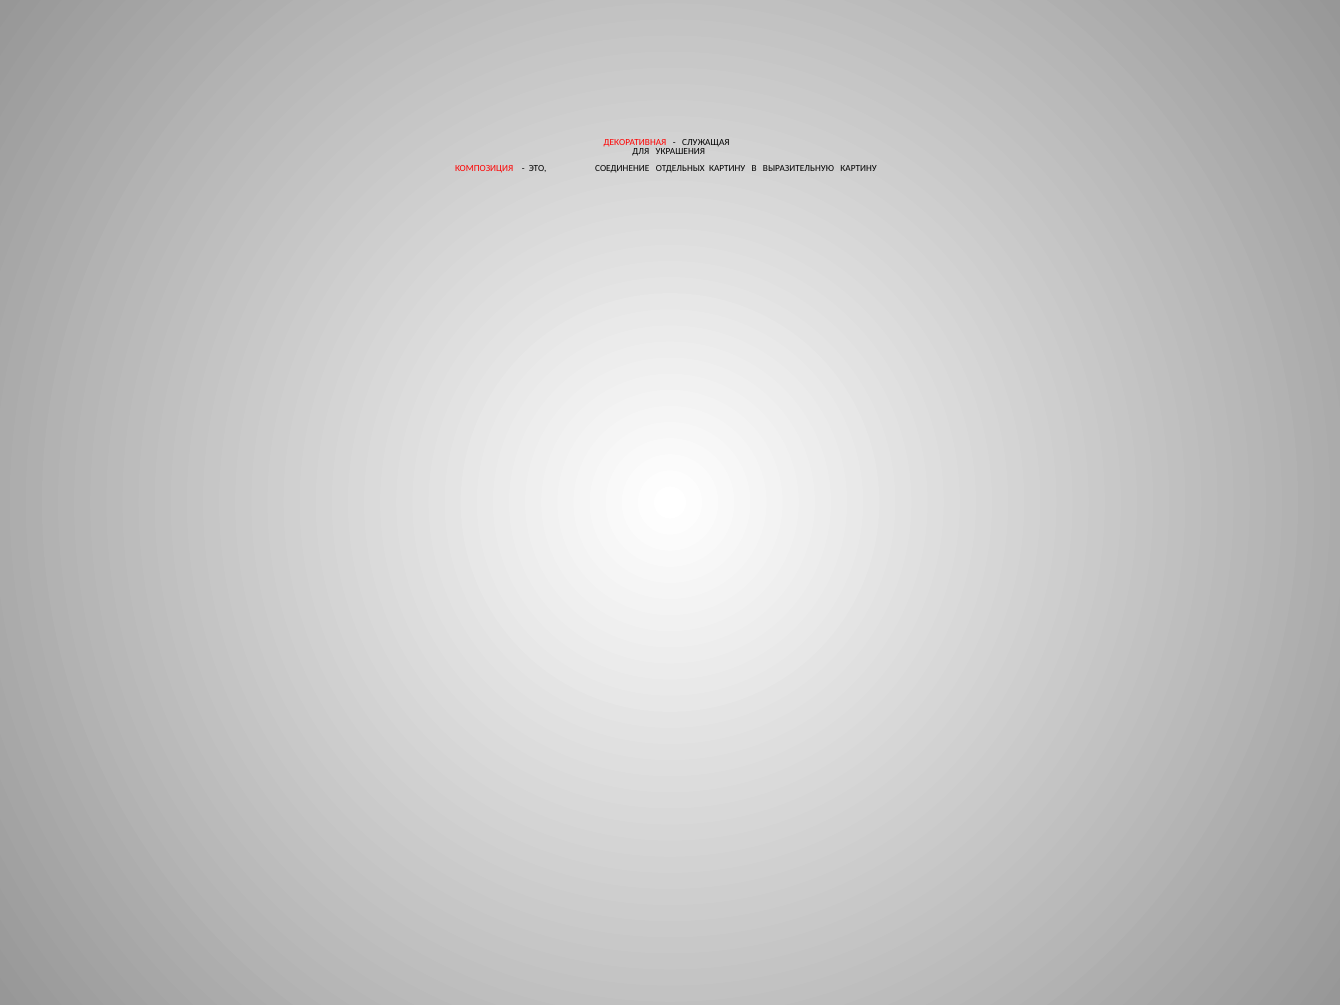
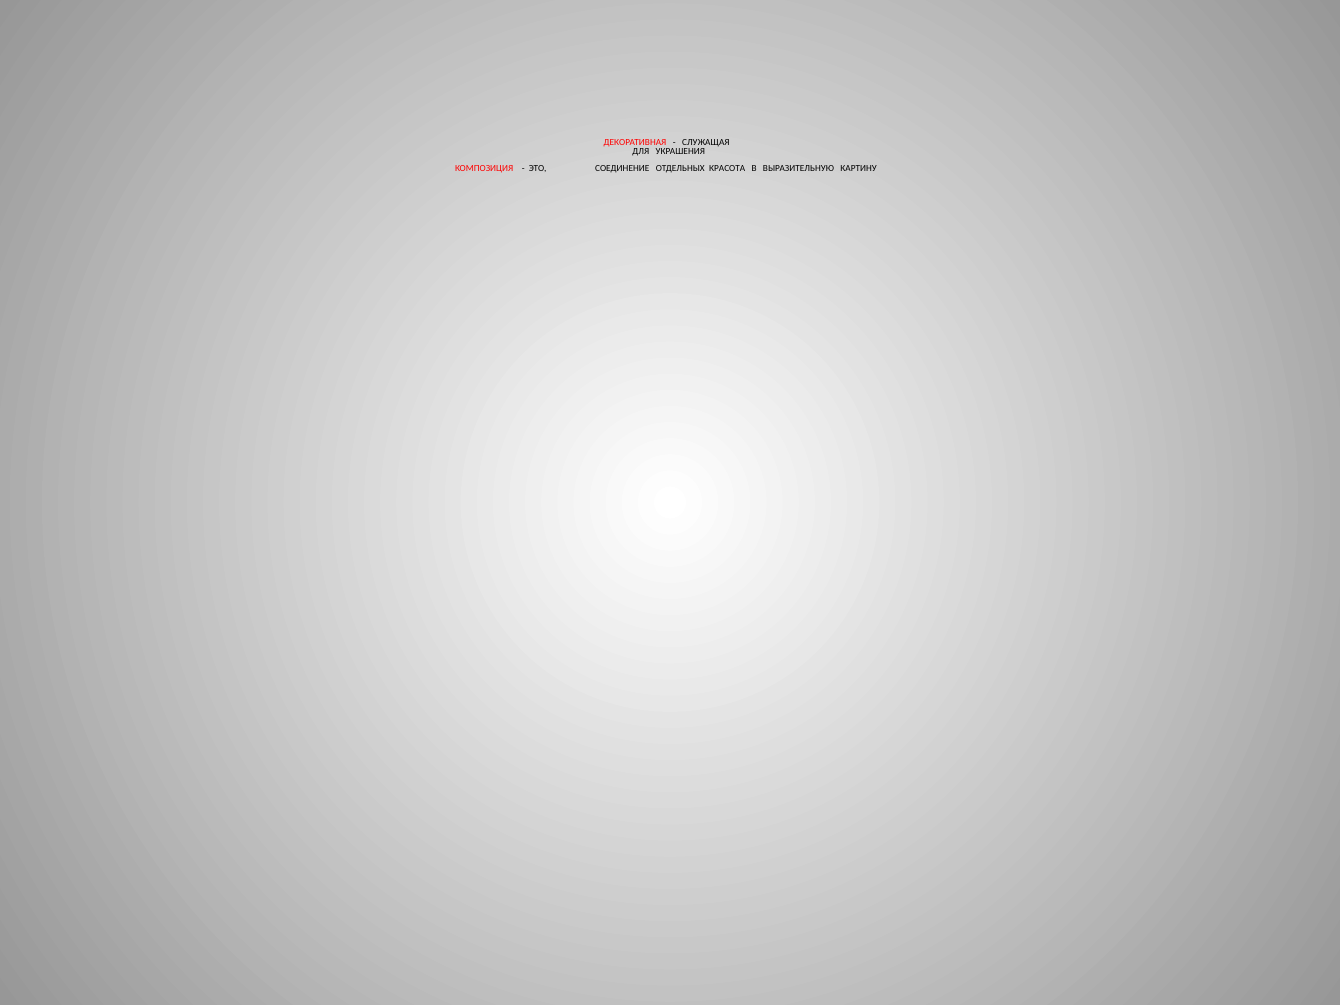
ОТДЕЛЬНЫХ КАРТИНУ: КАРТИНУ -> КРАСОТА (727, 169)
